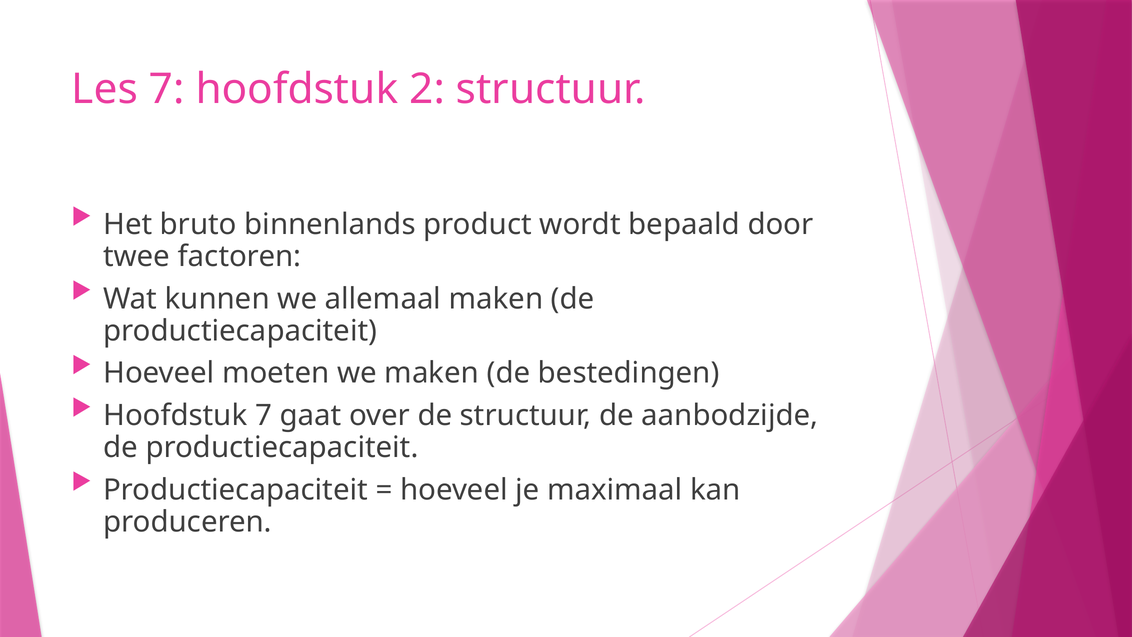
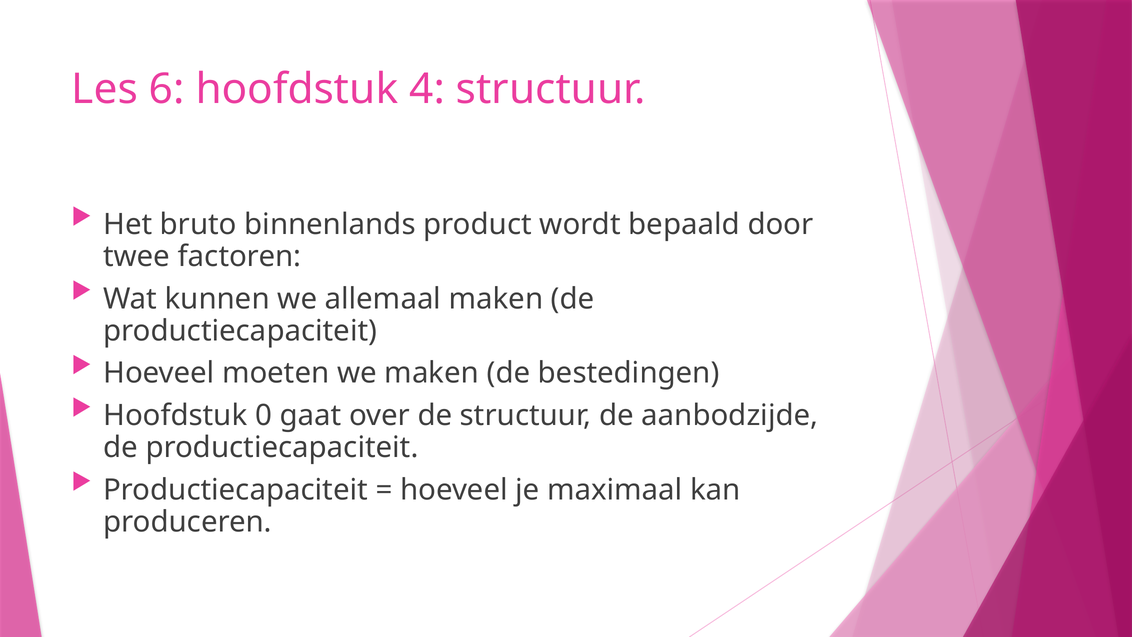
Les 7: 7 -> 6 (167, 89)
2: 2 -> 4 (427, 89)
Hoofdstuk 7: 7 -> 0 (263, 416)
